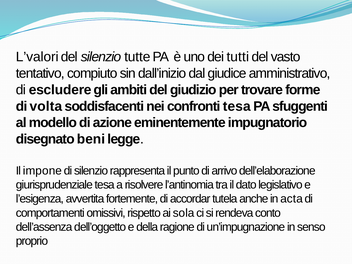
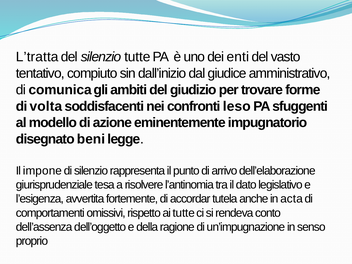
L’valori: L’valori -> L’tratta (37, 57)
tutti: tutti -> enti (238, 57)
escludere: escludere -> comunica (60, 90)
confronti tesa: tesa -> leso (237, 106)
ai sola: sola -> tutte (184, 213)
